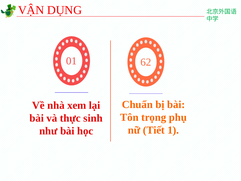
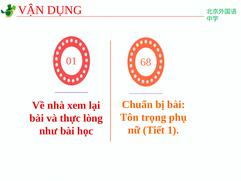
62: 62 -> 68 (146, 62)
sinh: sinh -> lòng (93, 118)
